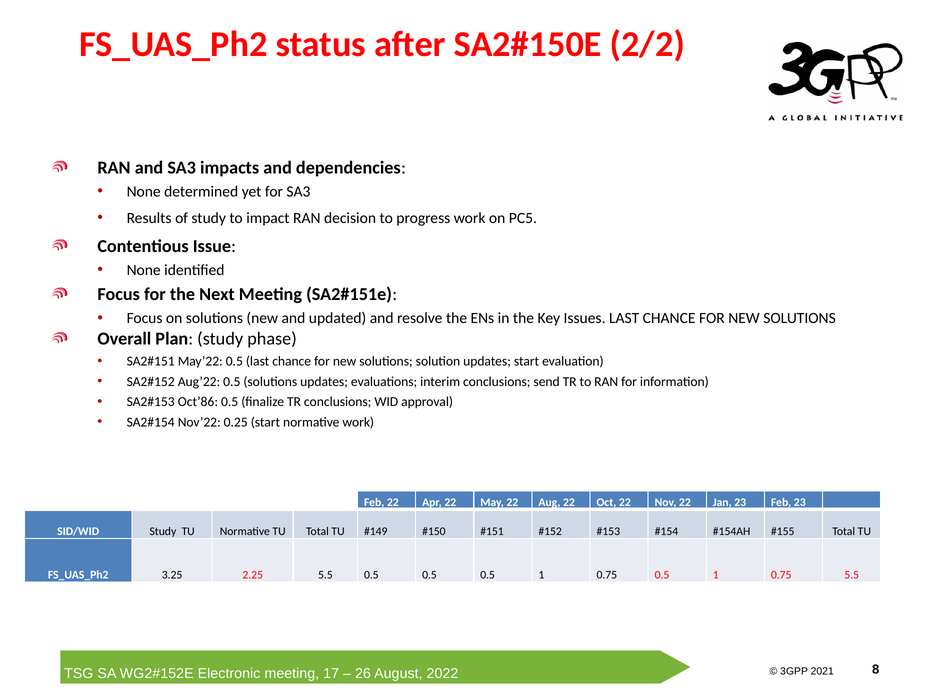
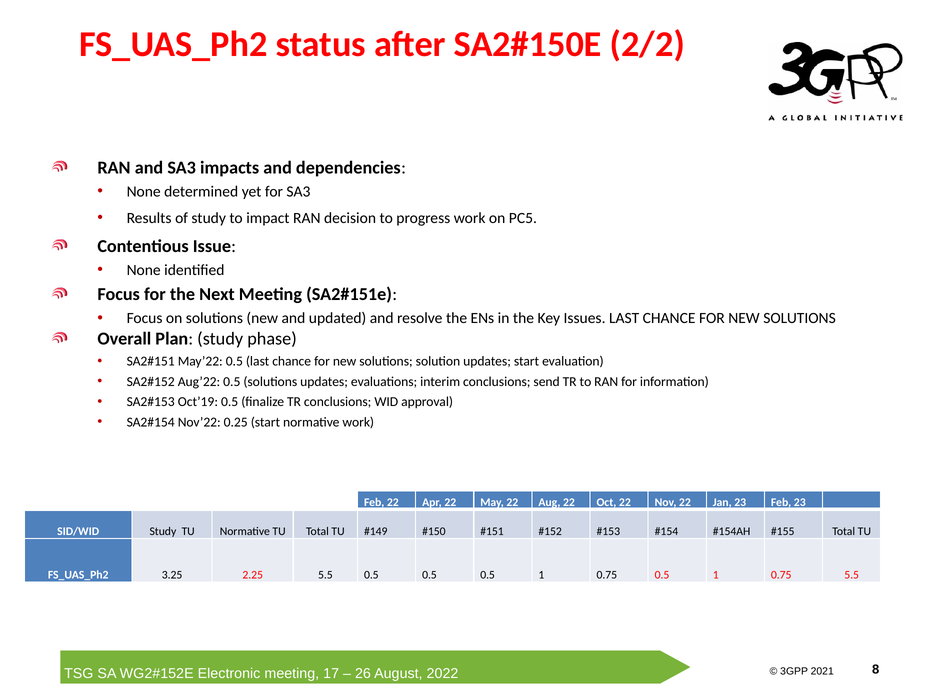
Oct’86: Oct’86 -> Oct’19 (198, 402)
